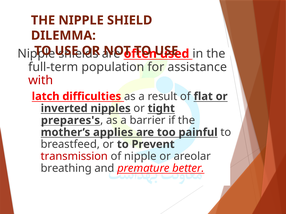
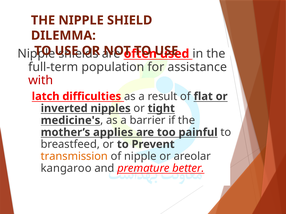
prepares's: prepares's -> medicine's (70, 121)
transmission colour: red -> orange (74, 157)
breathing: breathing -> kangaroo (66, 169)
